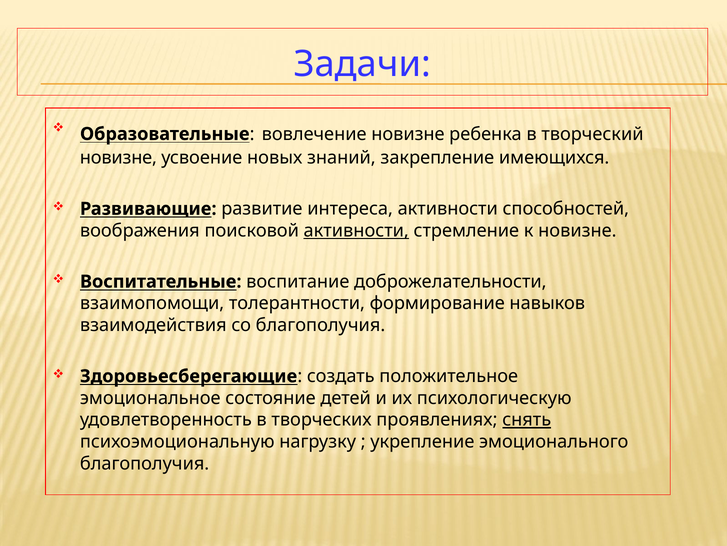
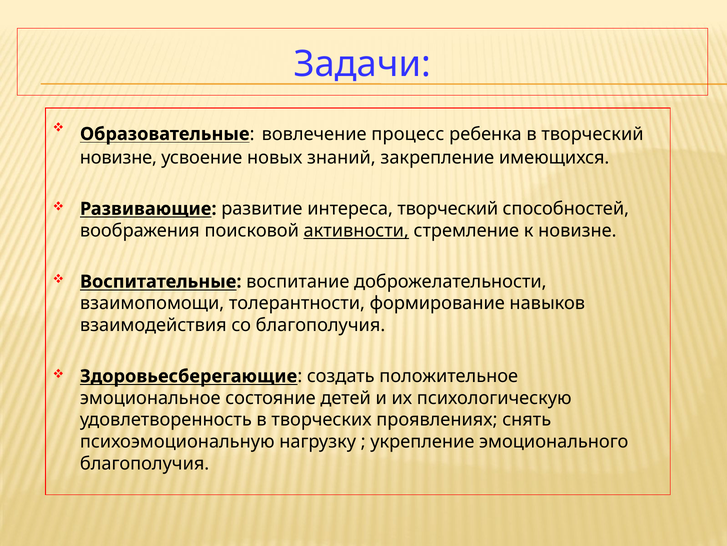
вовлечение новизне: новизне -> процесс (408, 134)
интереса активности: активности -> творческий (448, 209)
снять underline: present -> none (527, 419)
